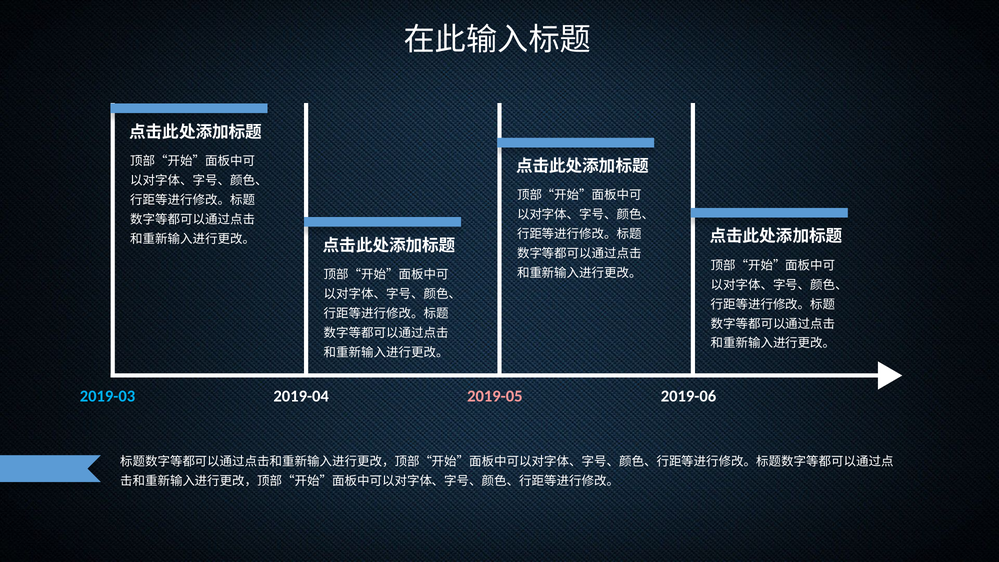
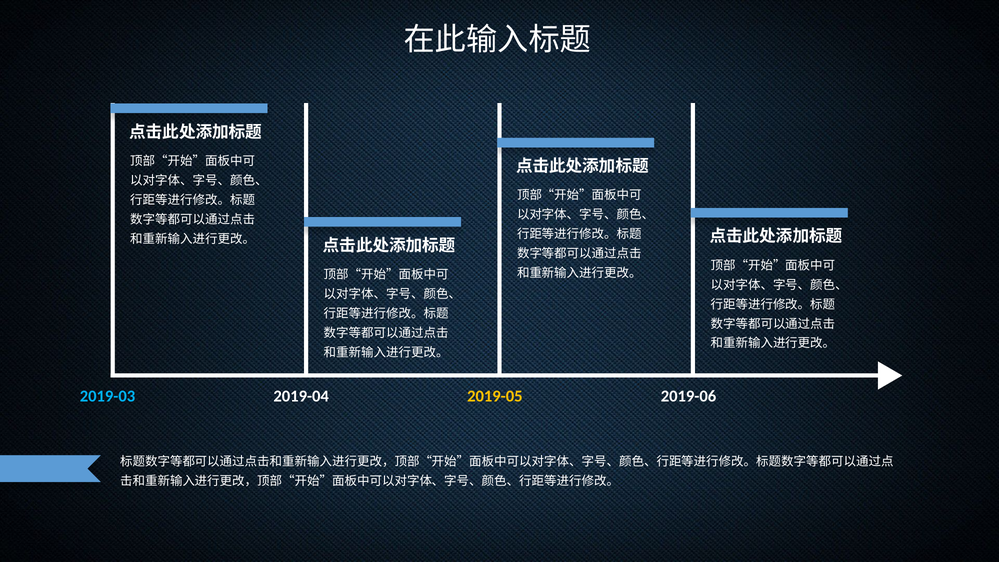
2019-05 colour: pink -> yellow (495, 396)
